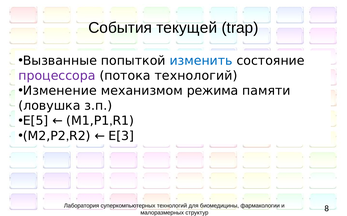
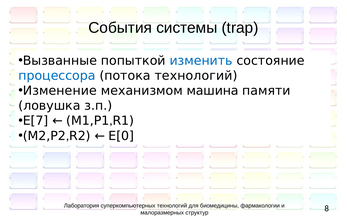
текущей: текущей -> системы (187, 28)
процессора colour: purple -> blue (57, 76)
режима: режима -> машина (213, 91)
E[5: E[5 -> E[7 (36, 121)
E[3: E[3 -> E[0 (121, 136)
